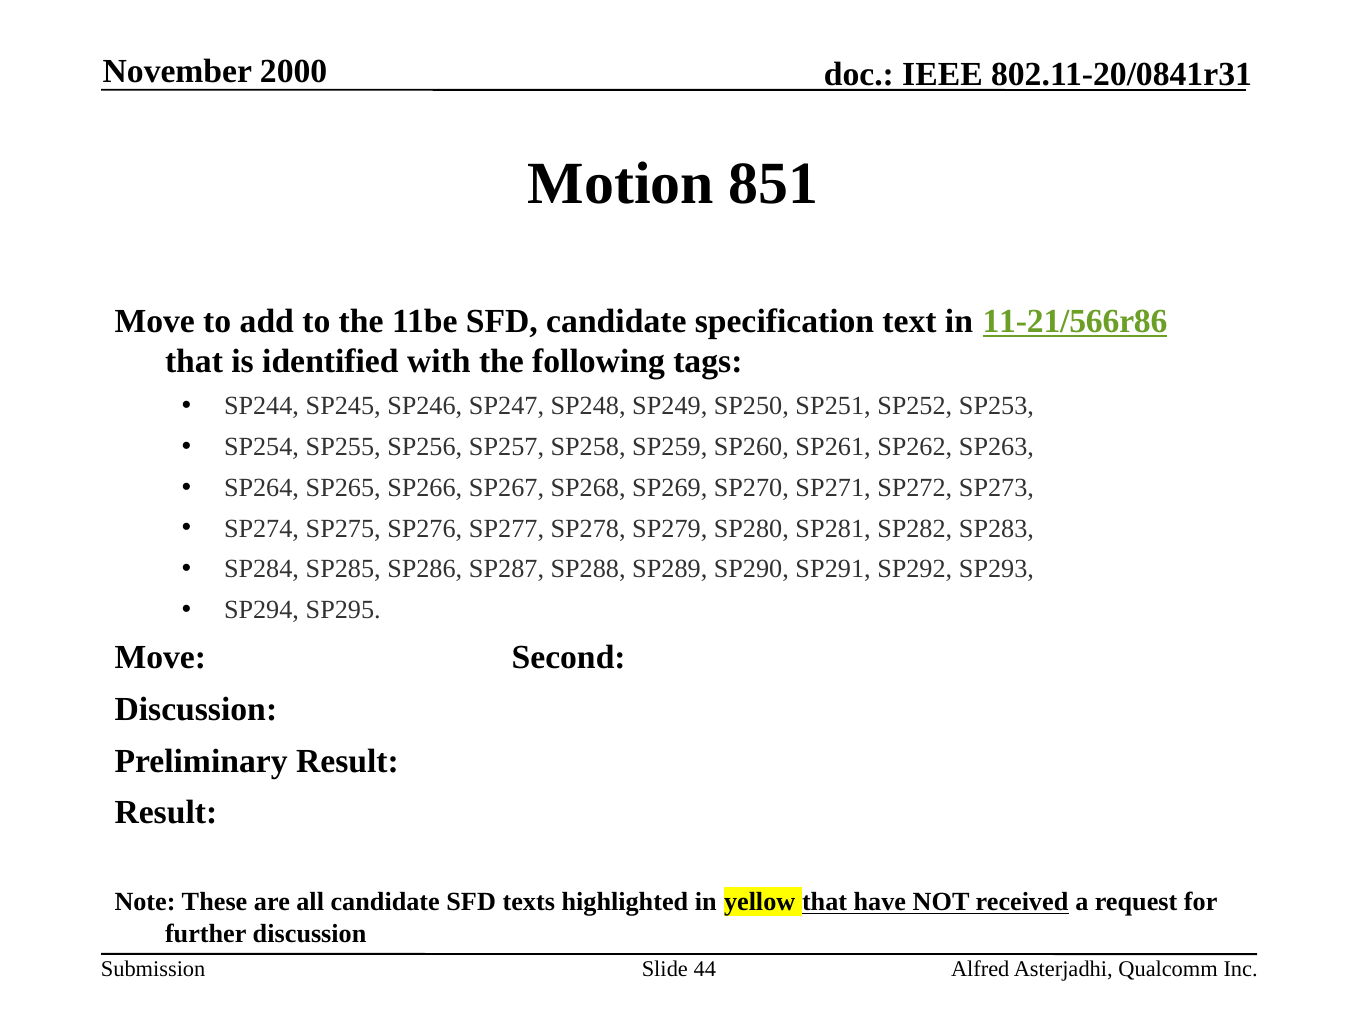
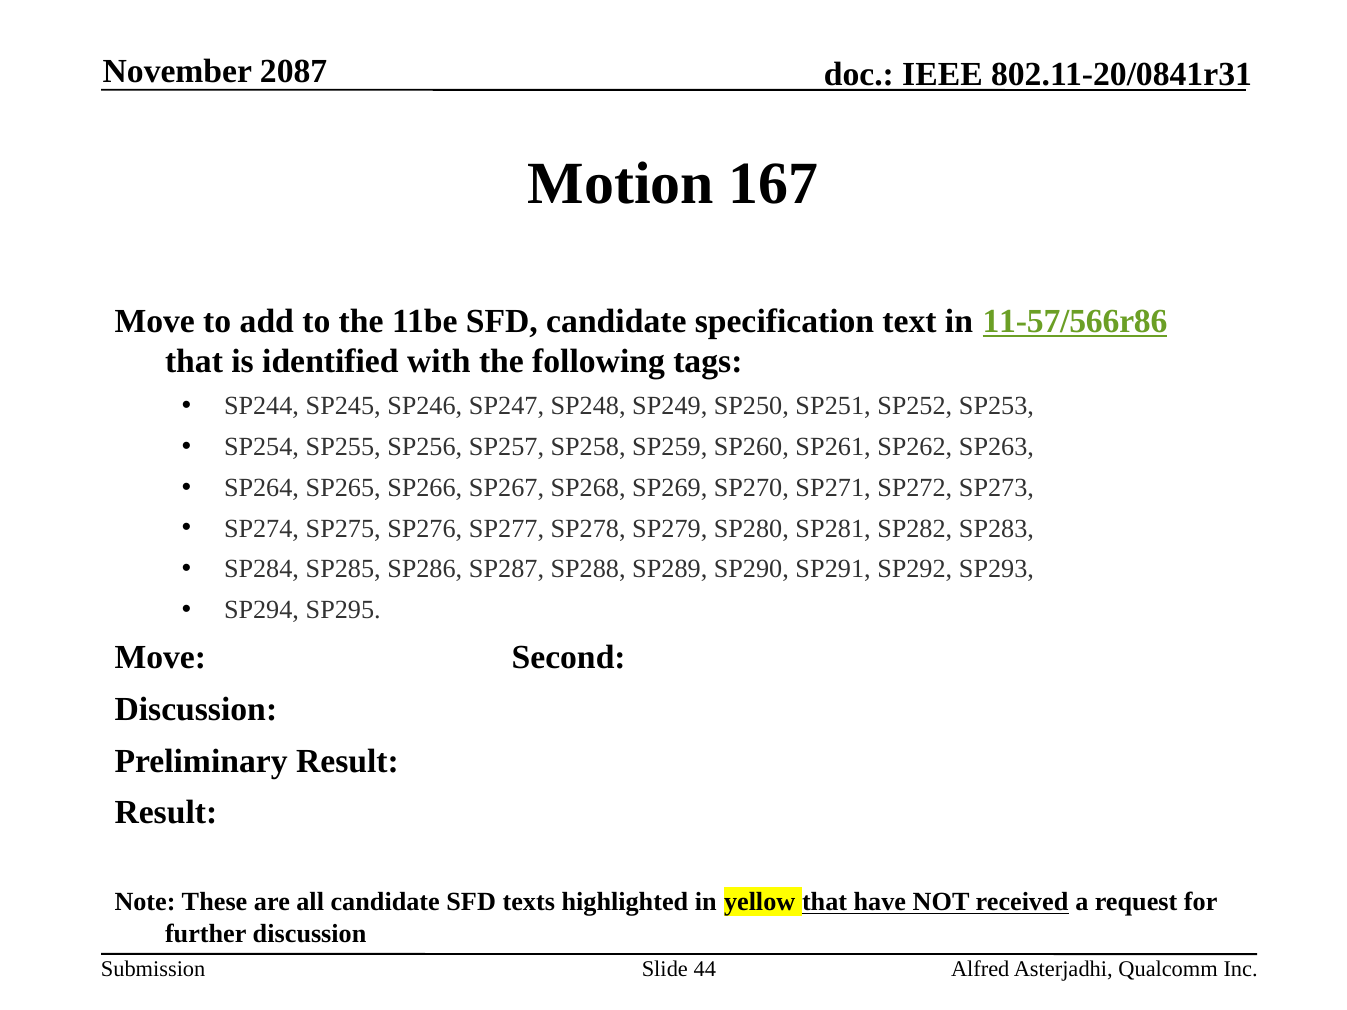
2000: 2000 -> 2087 (294, 71)
851: 851 -> 167 (774, 184)
11-21/566r86: 11-21/566r86 -> 11-57/566r86 (1075, 321)
